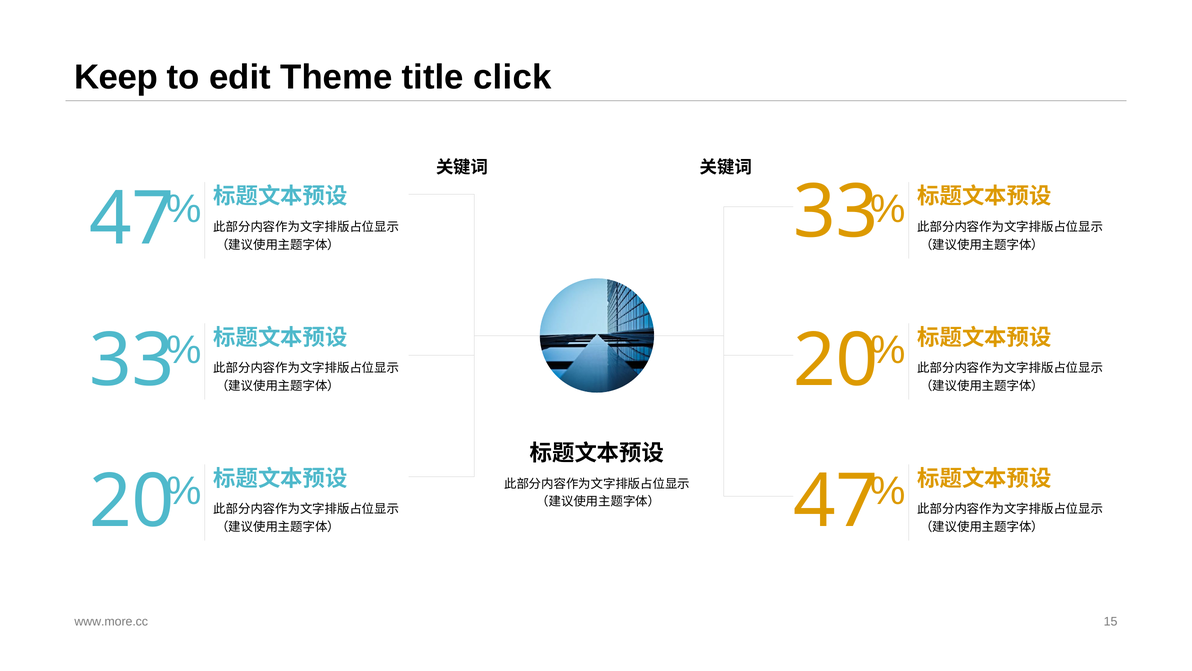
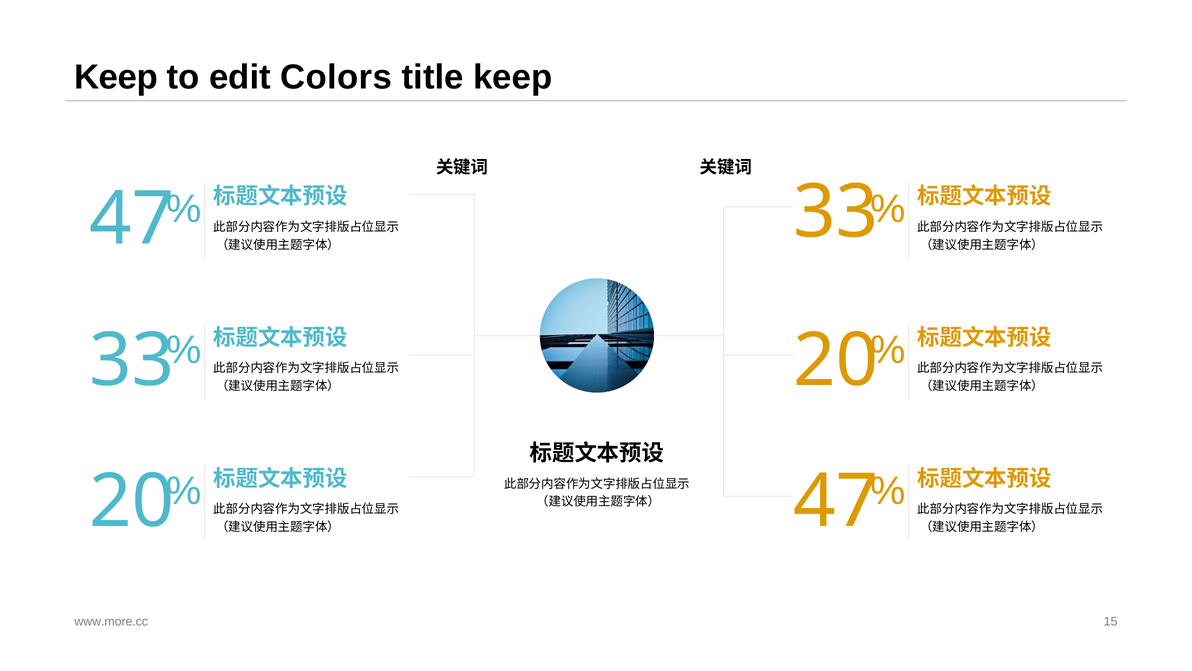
Theme: Theme -> Colors (336, 77)
title click: click -> keep (513, 77)
